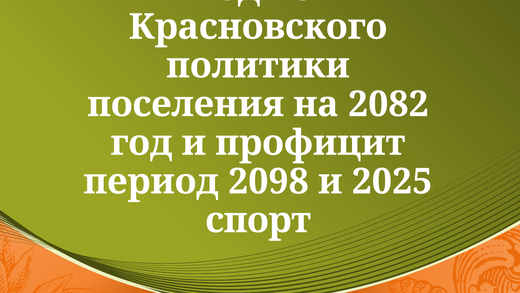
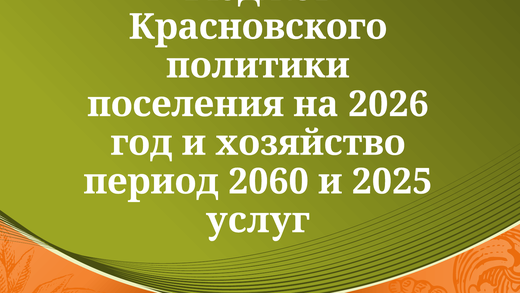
2082: 2082 -> 2026 (388, 104)
профицит: профицит -> хозяйство (310, 143)
2098: 2098 -> 2060 (268, 181)
спорт: спорт -> услуг (258, 220)
